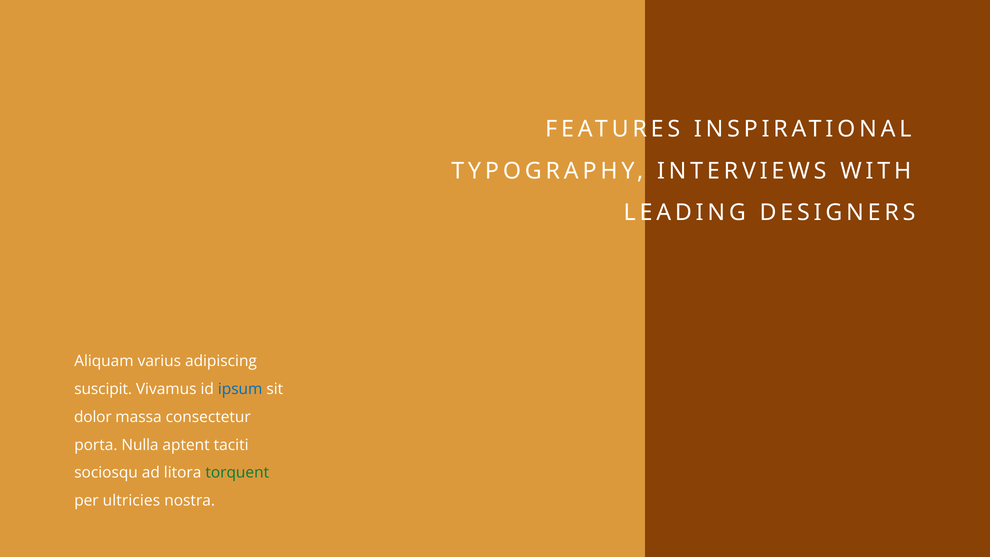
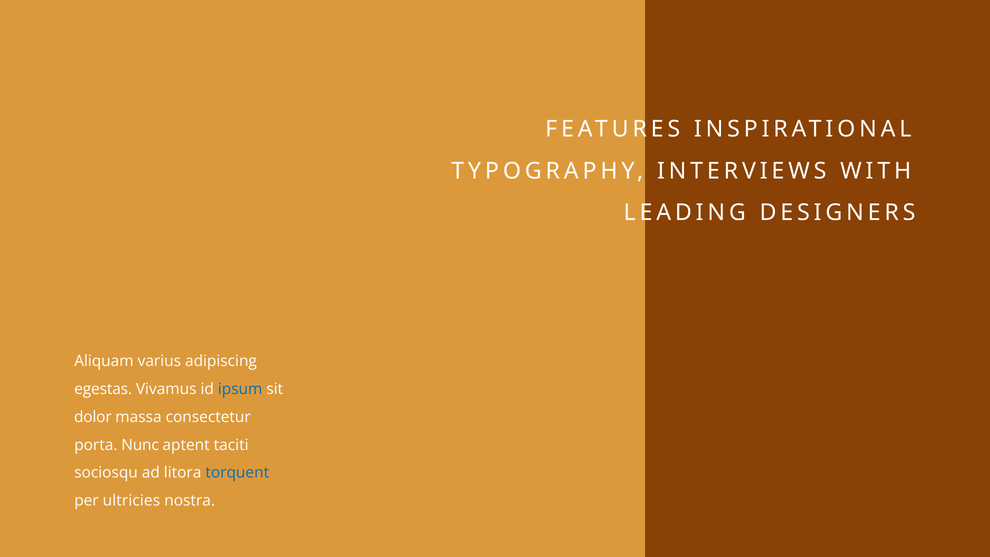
suscipit: suscipit -> egestas (103, 389)
Nulla: Nulla -> Nunc (140, 445)
torquent colour: green -> blue (237, 473)
